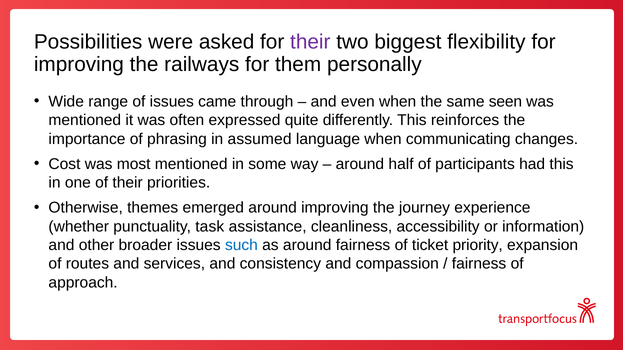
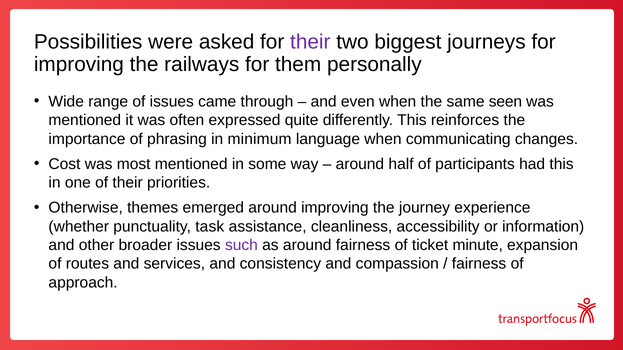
flexibility: flexibility -> journeys (486, 42)
assumed: assumed -> minimum (260, 139)
such colour: blue -> purple (241, 245)
priority: priority -> minute (478, 245)
